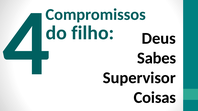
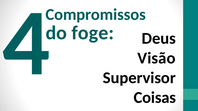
filho: filho -> foge (93, 33)
Sabes: Sabes -> Visão (156, 58)
